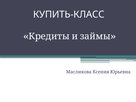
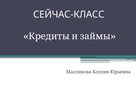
КУПИТЬ-КЛАСС: КУПИТЬ-КЛАСС -> СЕЙЧАС-КЛАСС (69, 14)
